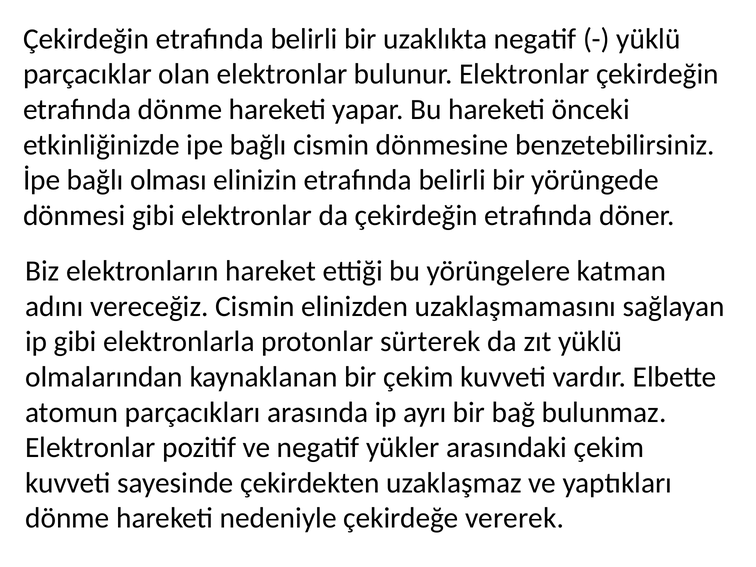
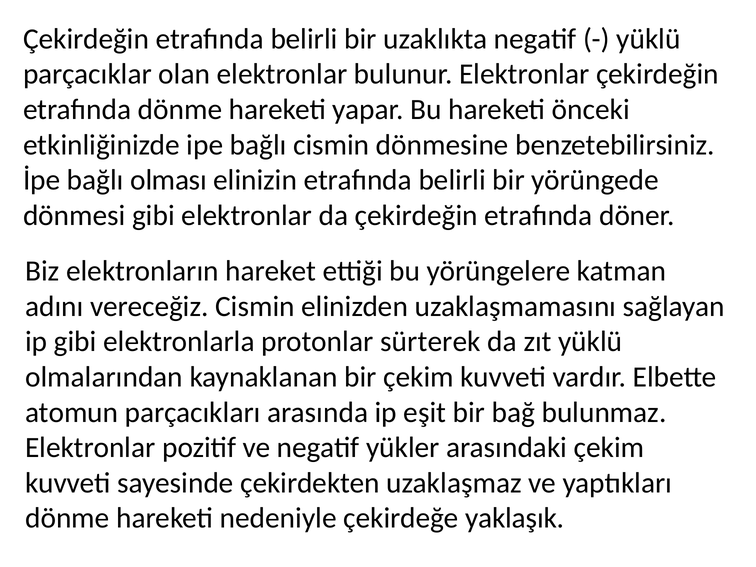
ayrı: ayrı -> eşit (425, 412)
vererek: vererek -> yaklaşık (515, 518)
